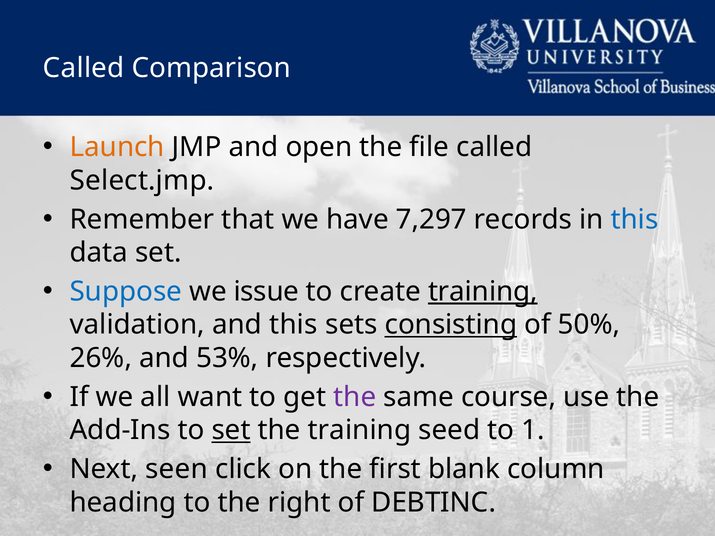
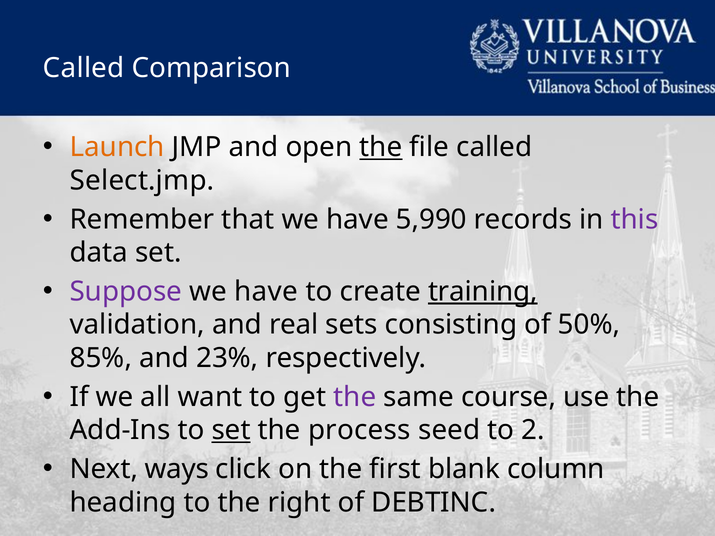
the underline: none -> present (381, 147)
7,297: 7,297 -> 5,990 (431, 219)
this colour: blue -> purple (635, 219)
Suppose colour: blue -> purple (126, 292)
issue: issue -> have (266, 292)
and this: this -> real (294, 325)
consisting underline: present -> none (451, 325)
26%: 26% -> 85% (101, 358)
53%: 53% -> 23% (227, 358)
the training: training -> process (359, 430)
1: 1 -> 2 (533, 430)
seen: seen -> ways (177, 469)
